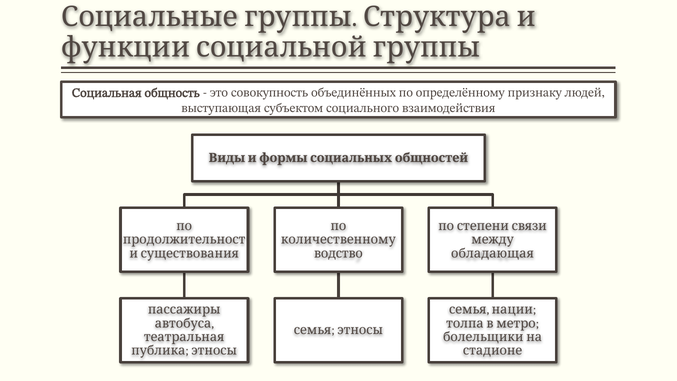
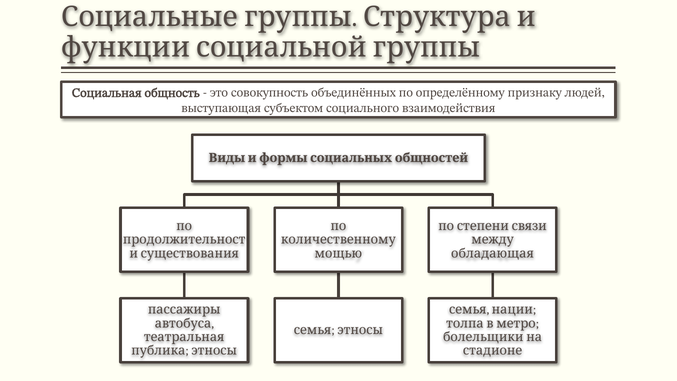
водство: водство -> мощью (338, 253)
